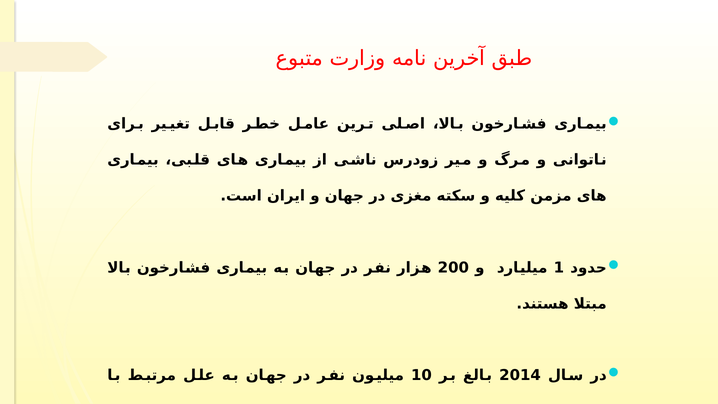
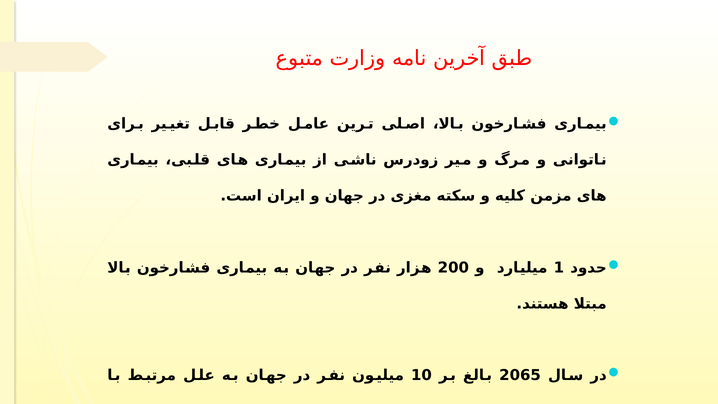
2014: 2014 -> 2065 (520, 375)
